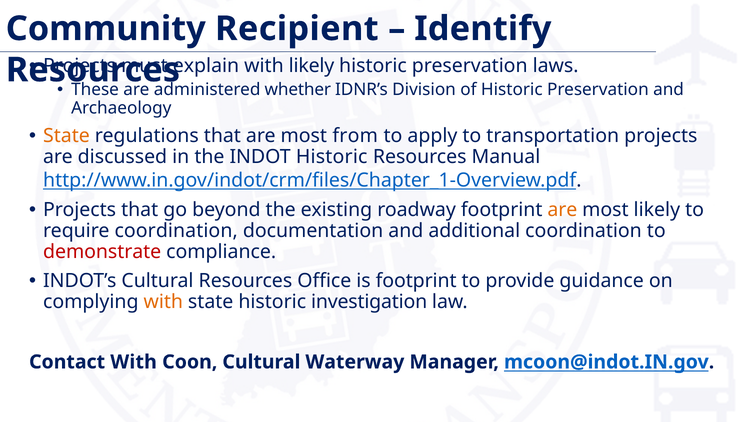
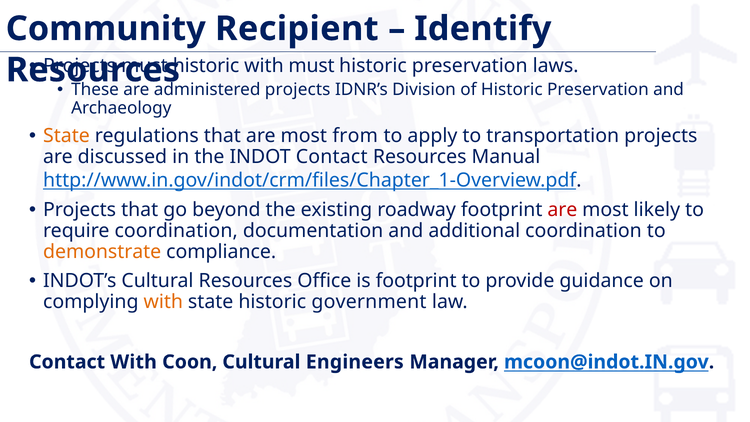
explain: explain -> historic (206, 66)
with likely: likely -> must (312, 66)
administered whether: whether -> projects (298, 90)
INDOT Historic: Historic -> Contact (332, 157)
are colour: orange -> red (562, 210)
demonstrate colour: red -> orange (102, 252)
investigation: investigation -> government (369, 302)
Waterway: Waterway -> Engineers (355, 362)
